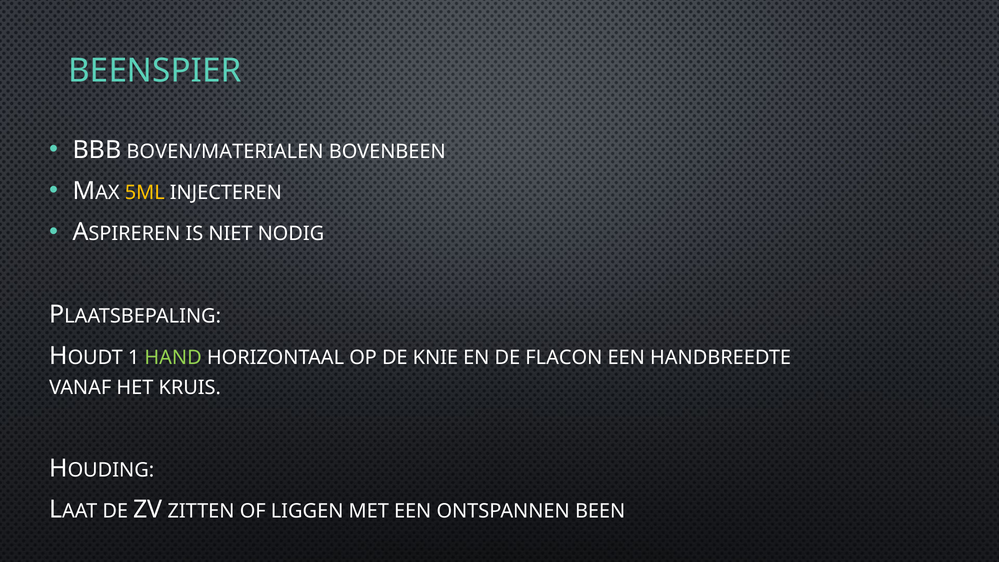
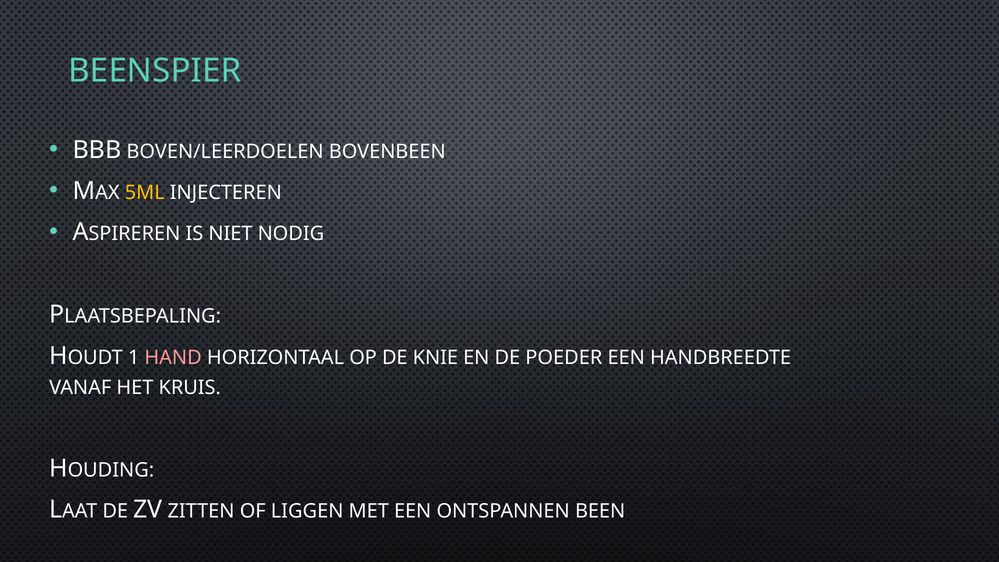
BOVEN/MATERIALEN: BOVEN/MATERIALEN -> BOVEN/LEERDOELEN (225, 151)
HAND colour: light green -> pink (173, 357)
FLACON: FLACON -> POEDER (564, 357)
